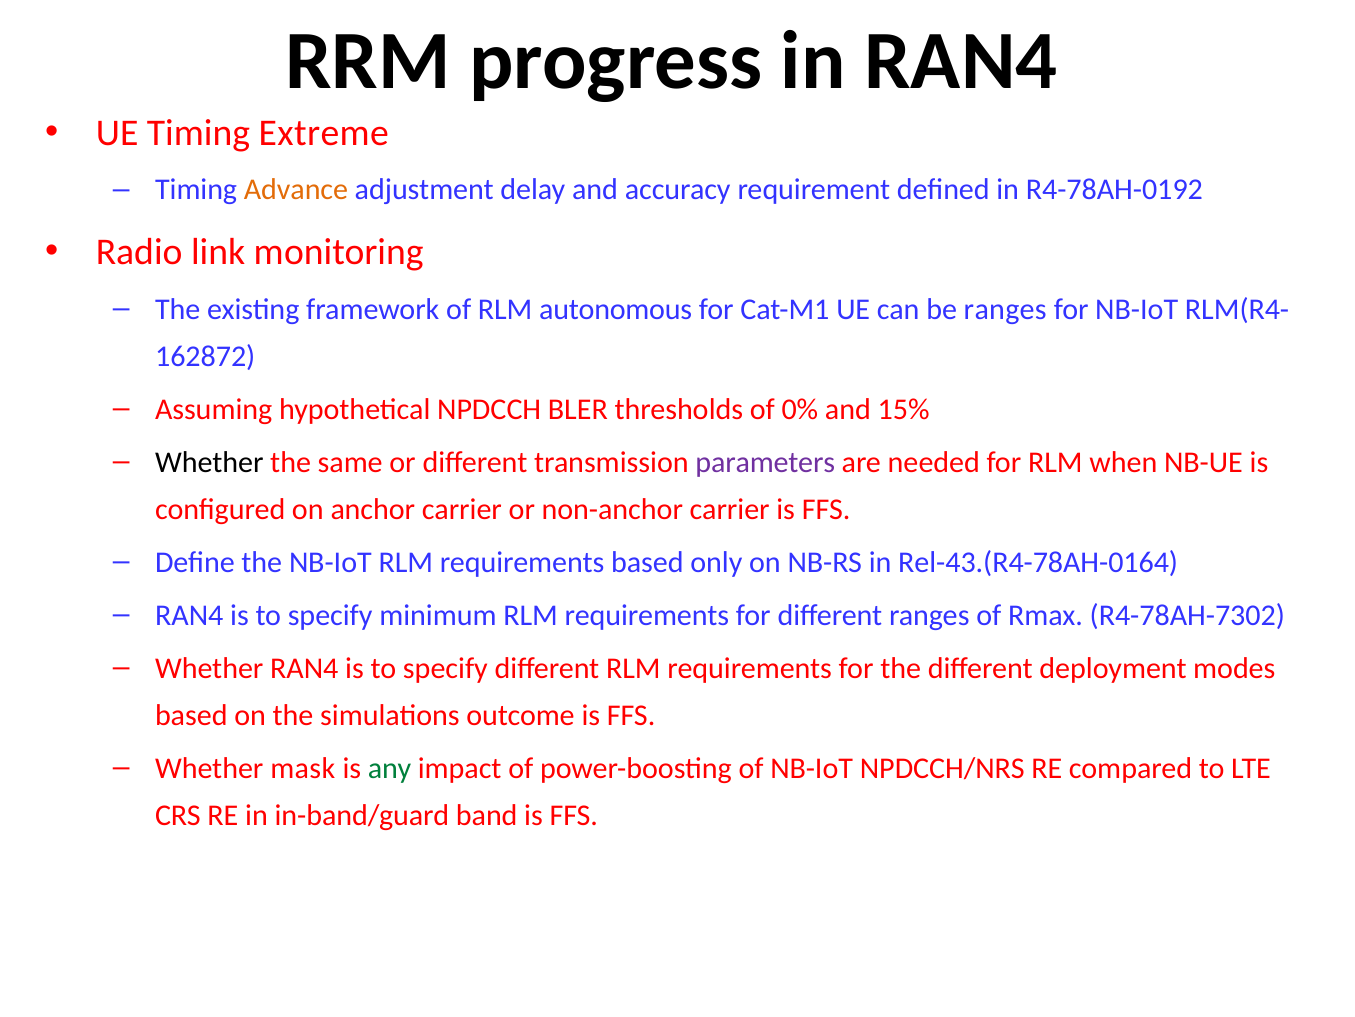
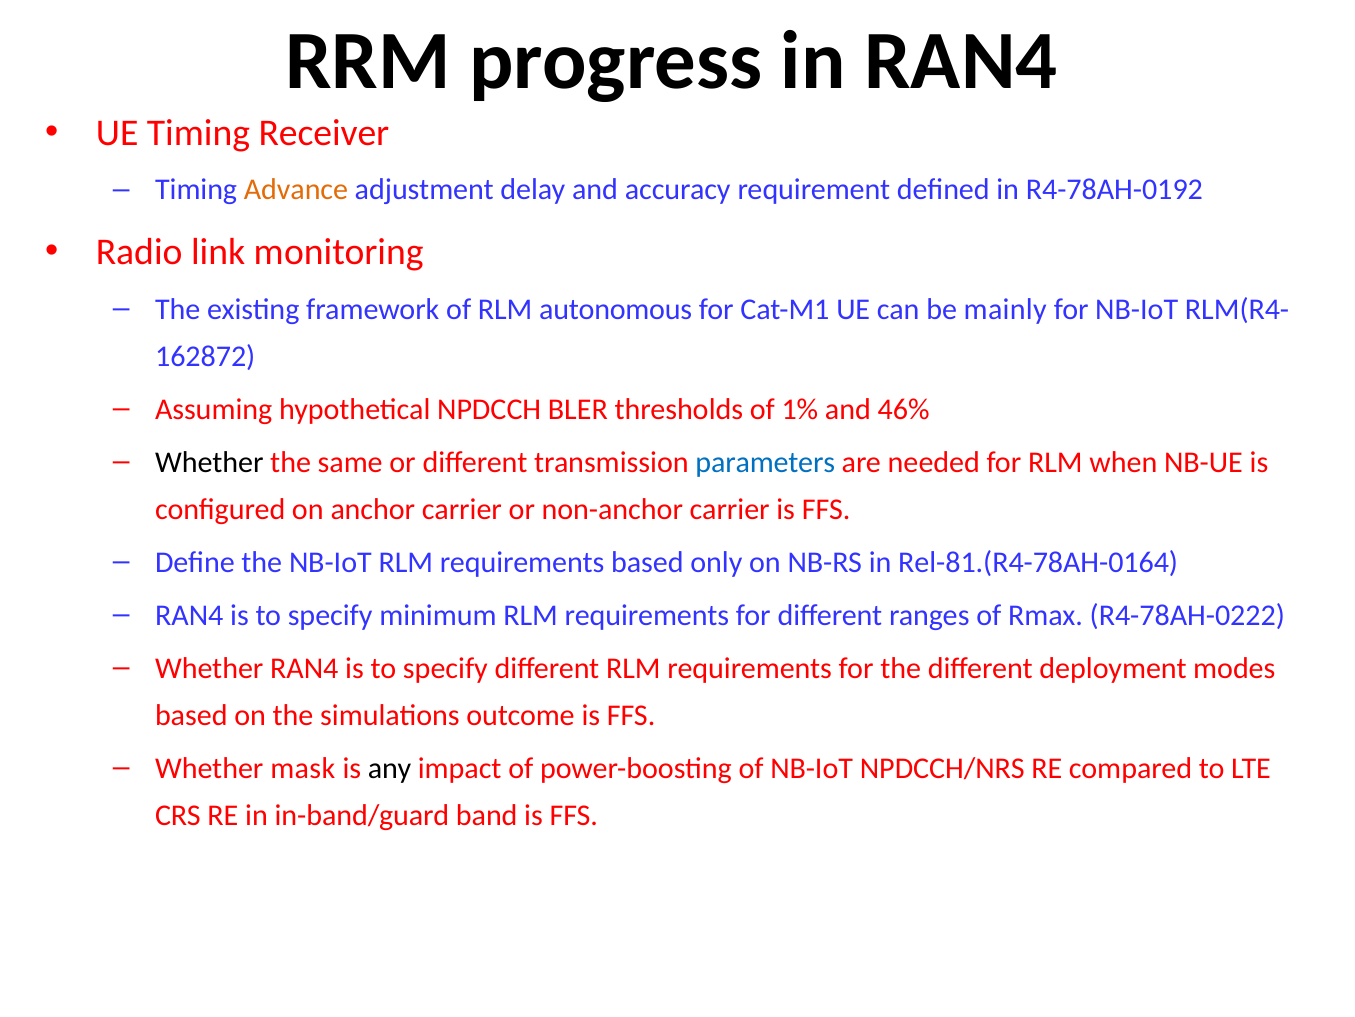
Extreme: Extreme -> Receiver (324, 133)
be ranges: ranges -> mainly (1005, 309)
0%: 0% -> 1% (800, 409)
15%: 15% -> 46% (904, 409)
parameters colour: purple -> blue (765, 462)
Rel-43.(R4-78AH-0164: Rel-43.(R4-78AH-0164 -> Rel-81.(R4-78AH-0164 (1038, 562)
R4-78AH-7302: R4-78AH-7302 -> R4-78AH-0222 (1187, 615)
any colour: green -> black (390, 768)
